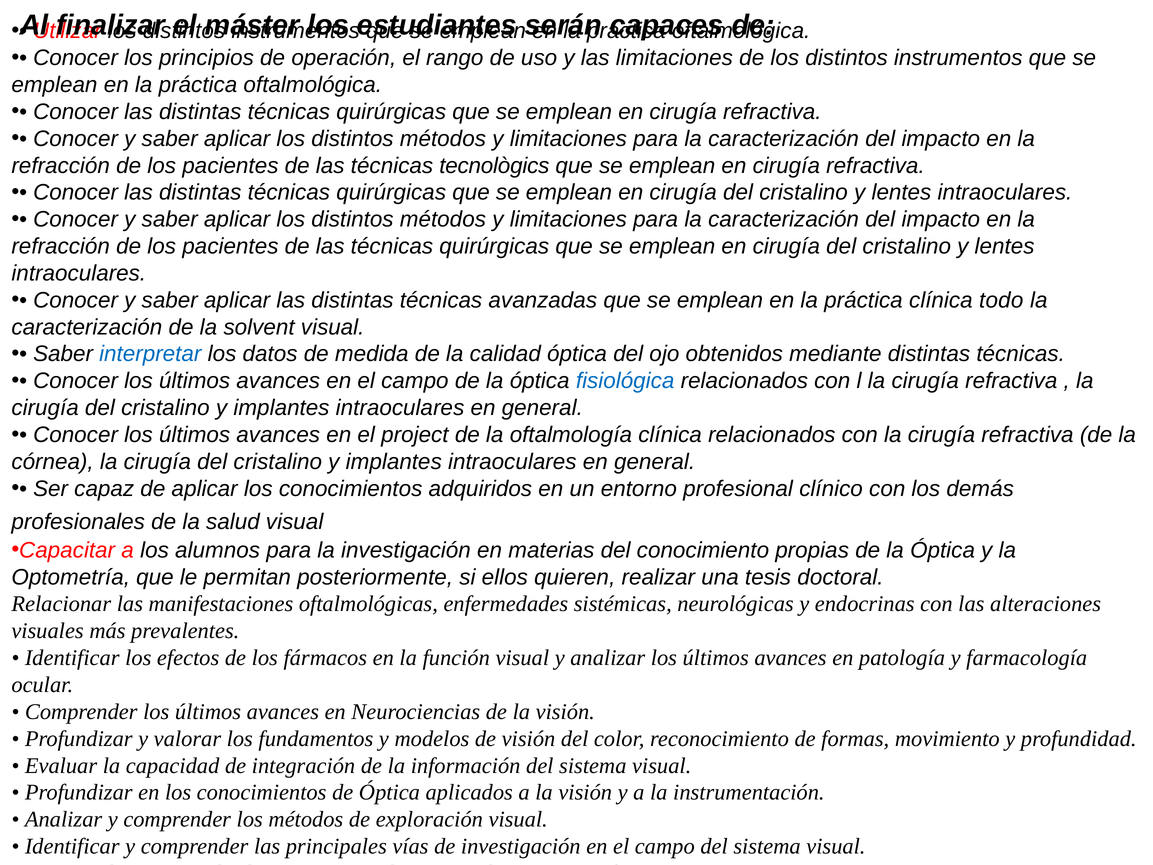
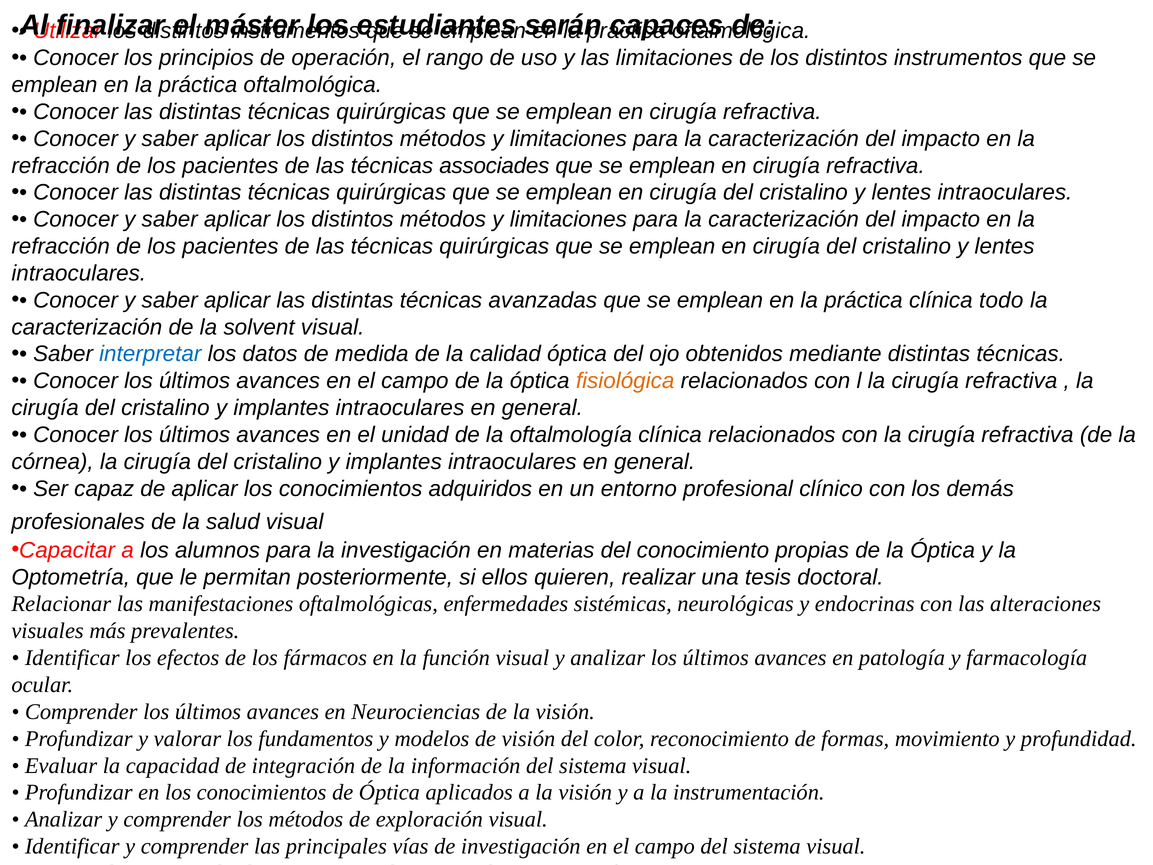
tecnològics: tecnològics -> associades (494, 166)
fisiológica colour: blue -> orange (625, 381)
project: project -> unidad (415, 435)
